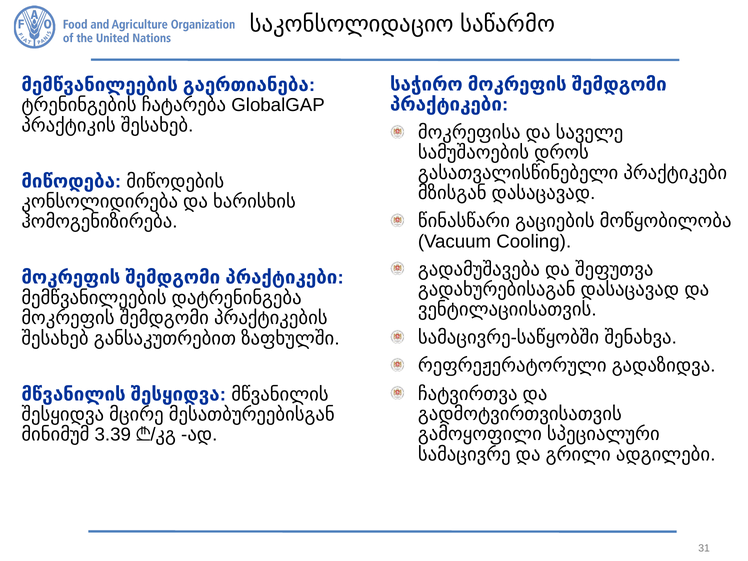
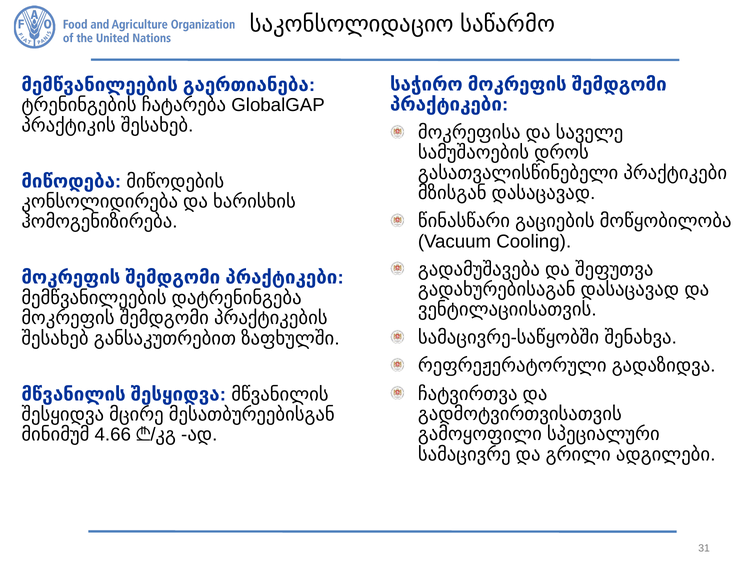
3.39: 3.39 -> 4.66 (113, 435)
